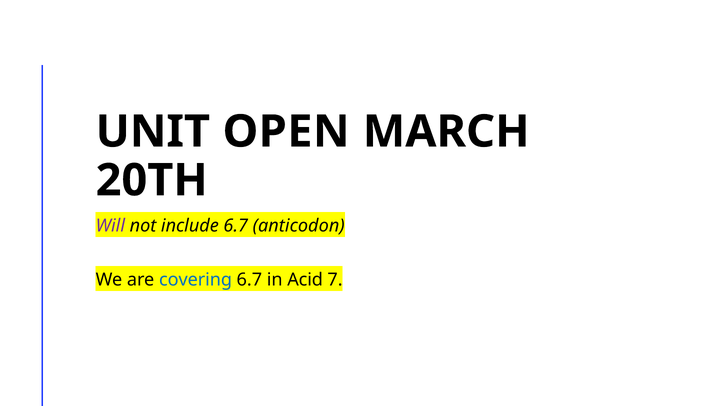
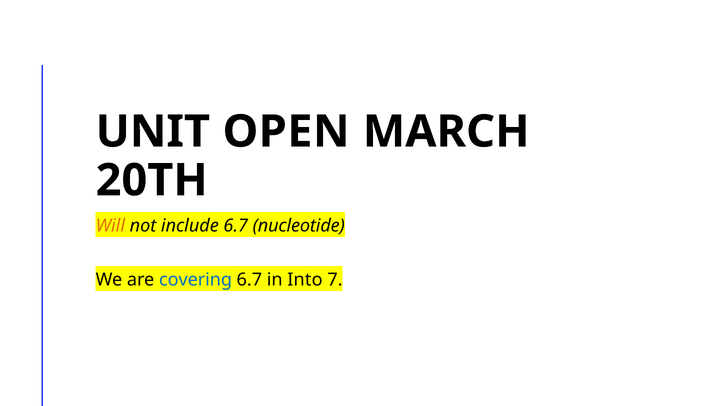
Will colour: purple -> orange (110, 226)
anticodon: anticodon -> nucleotide (299, 226)
Acid: Acid -> Into (305, 280)
